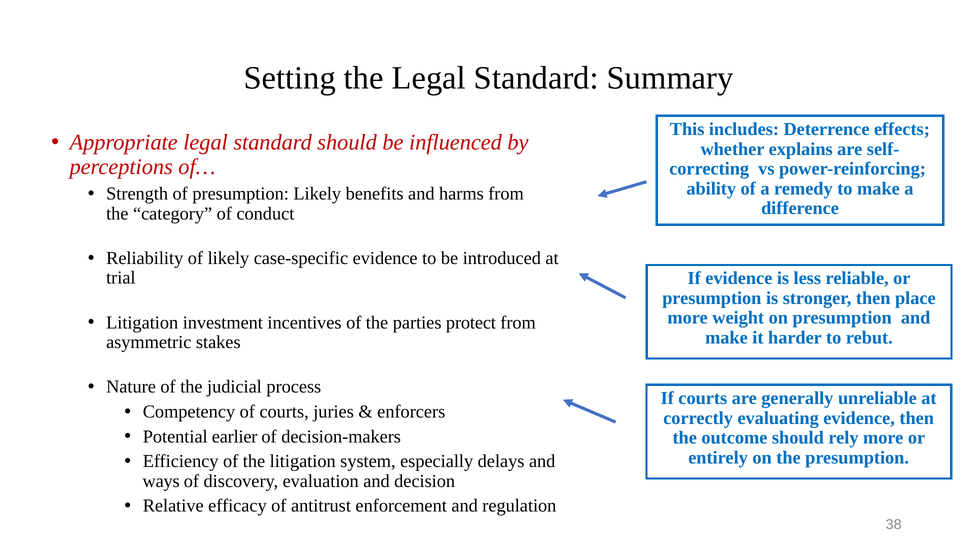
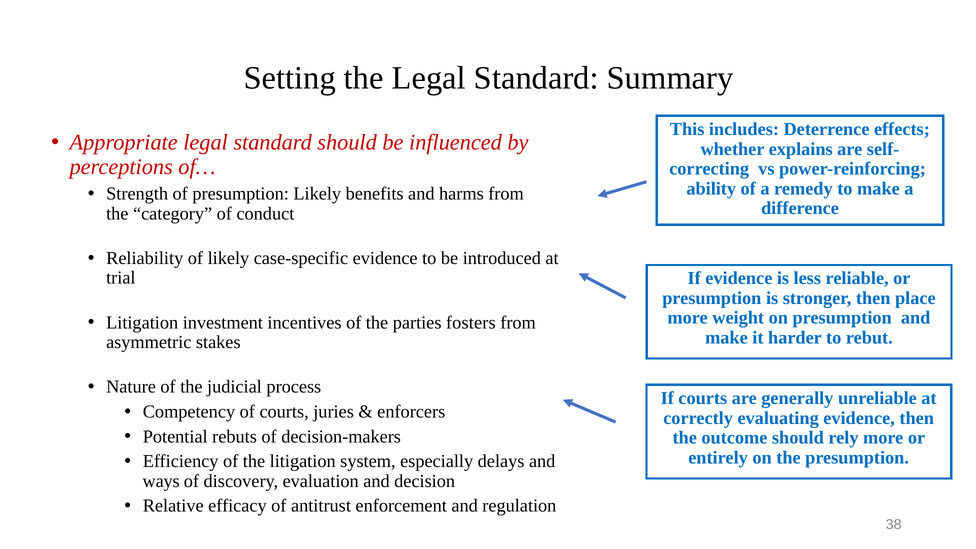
protect: protect -> fosters (471, 322)
earlier: earlier -> rebuts (235, 436)
